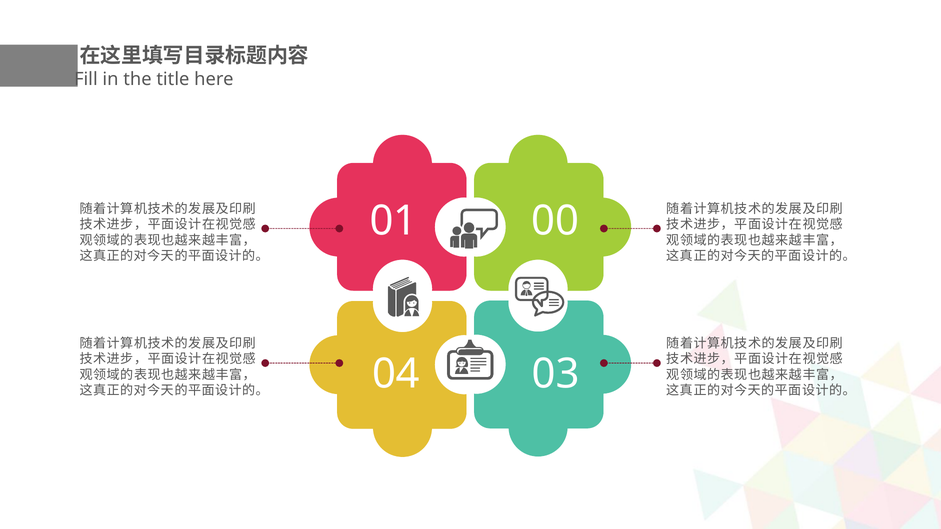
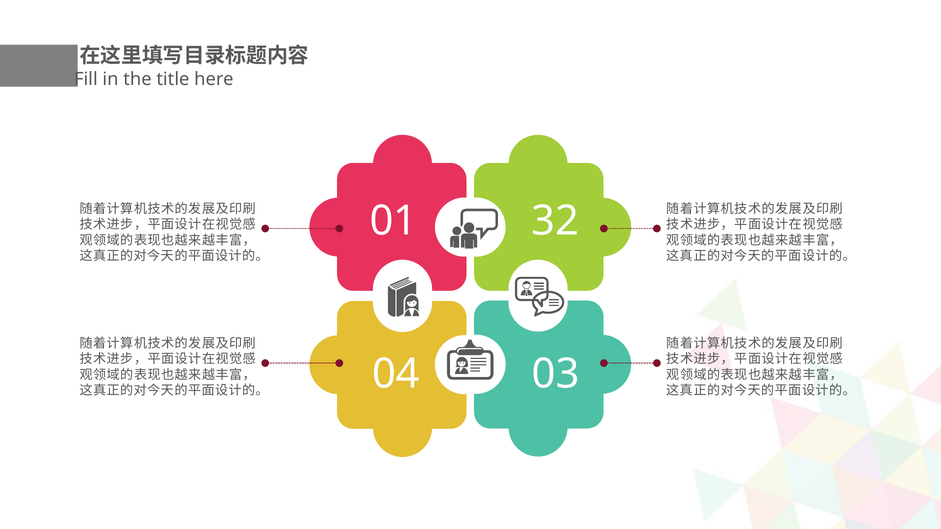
00: 00 -> 32 (555, 221)
